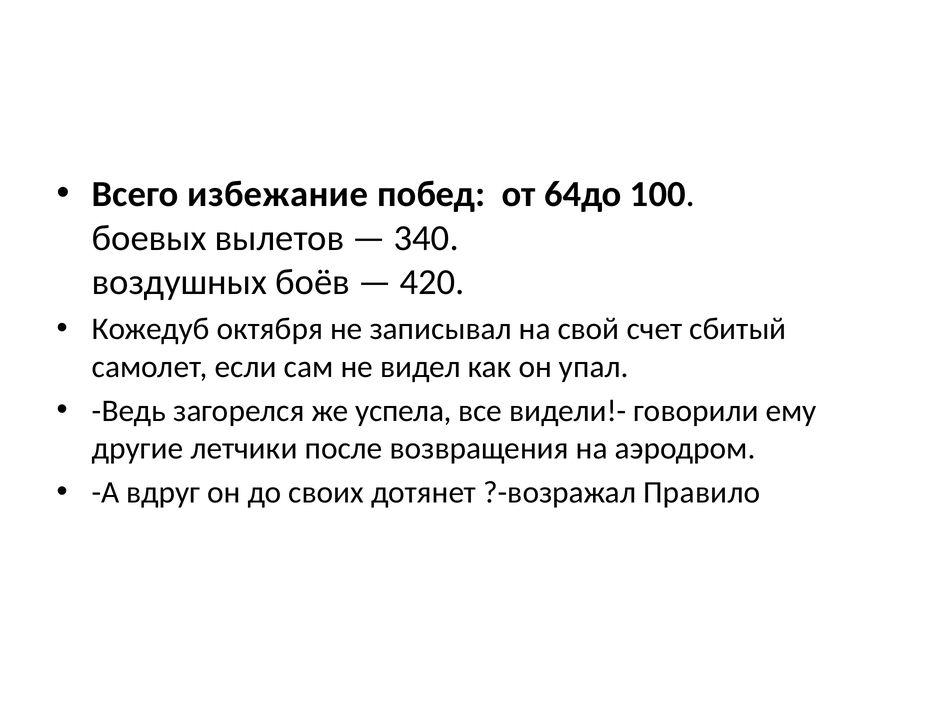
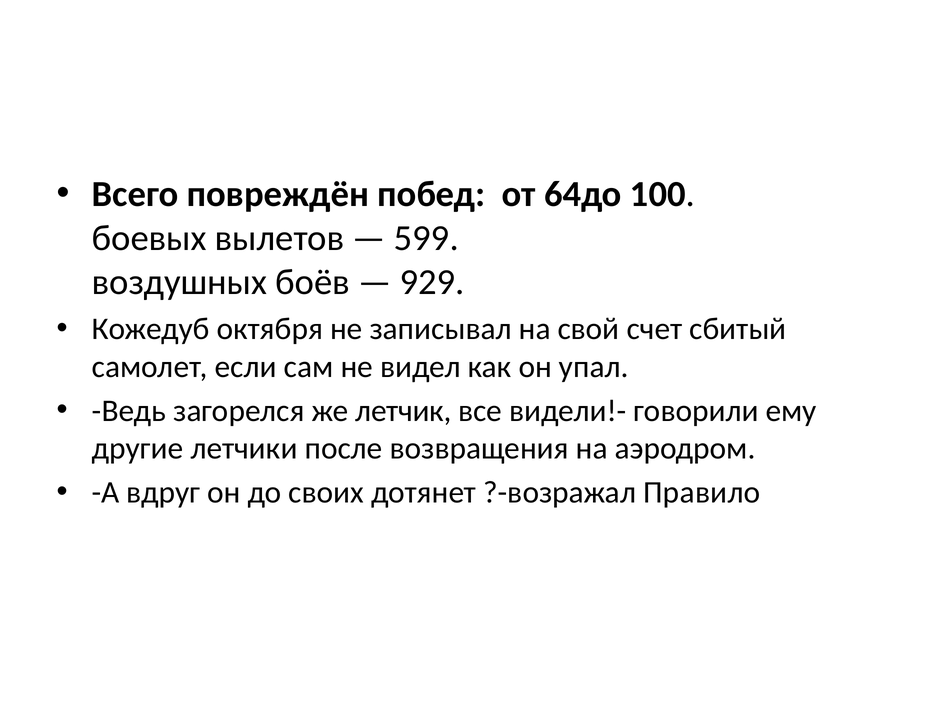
избежание: избежание -> повреждён (278, 194)
340: 340 -> 599 (426, 238)
420: 420 -> 929 (432, 282)
успела: успела -> летчик (403, 411)
